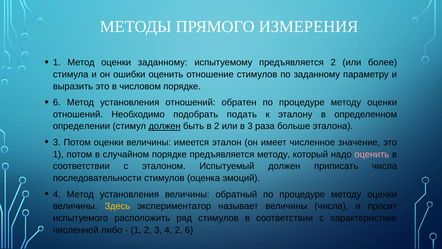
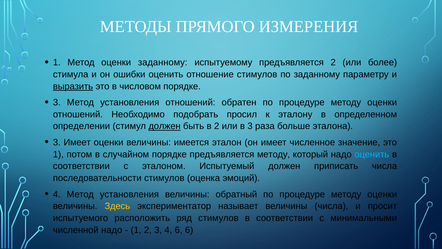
выразить underline: none -> present (73, 86)
6: 6 -> 3 (57, 102)
подать: подать -> просил (242, 114)
3 Потом: Потом -> Имеет (77, 142)
оценить colour: pink -> light blue (372, 154)
характеристике: характеристике -> минимальными (364, 218)
численной либо: либо -> надо (112, 230)
4 2: 2 -> 6 (179, 230)
